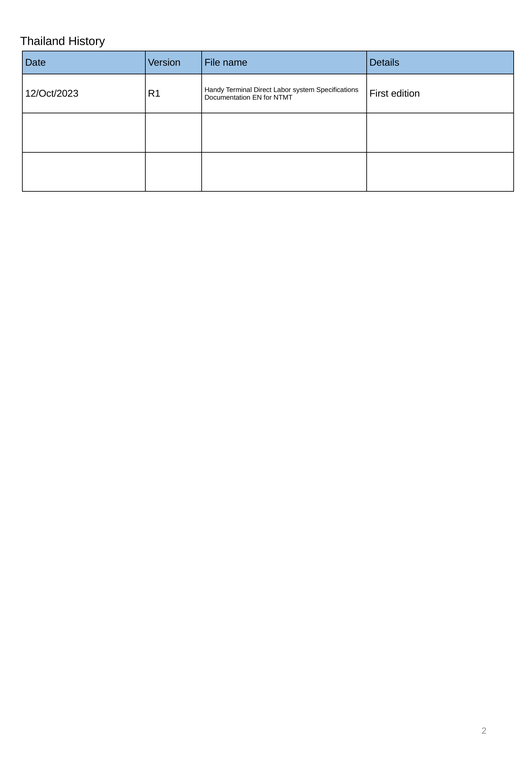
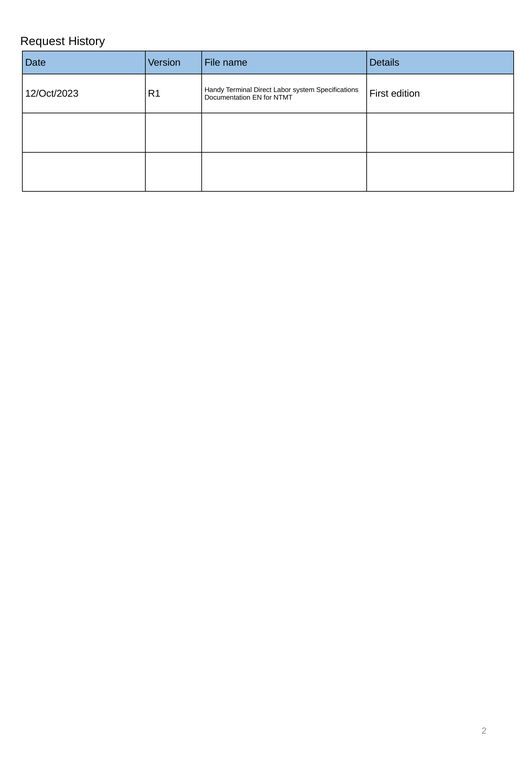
Thailand: Thailand -> Request (43, 41)
